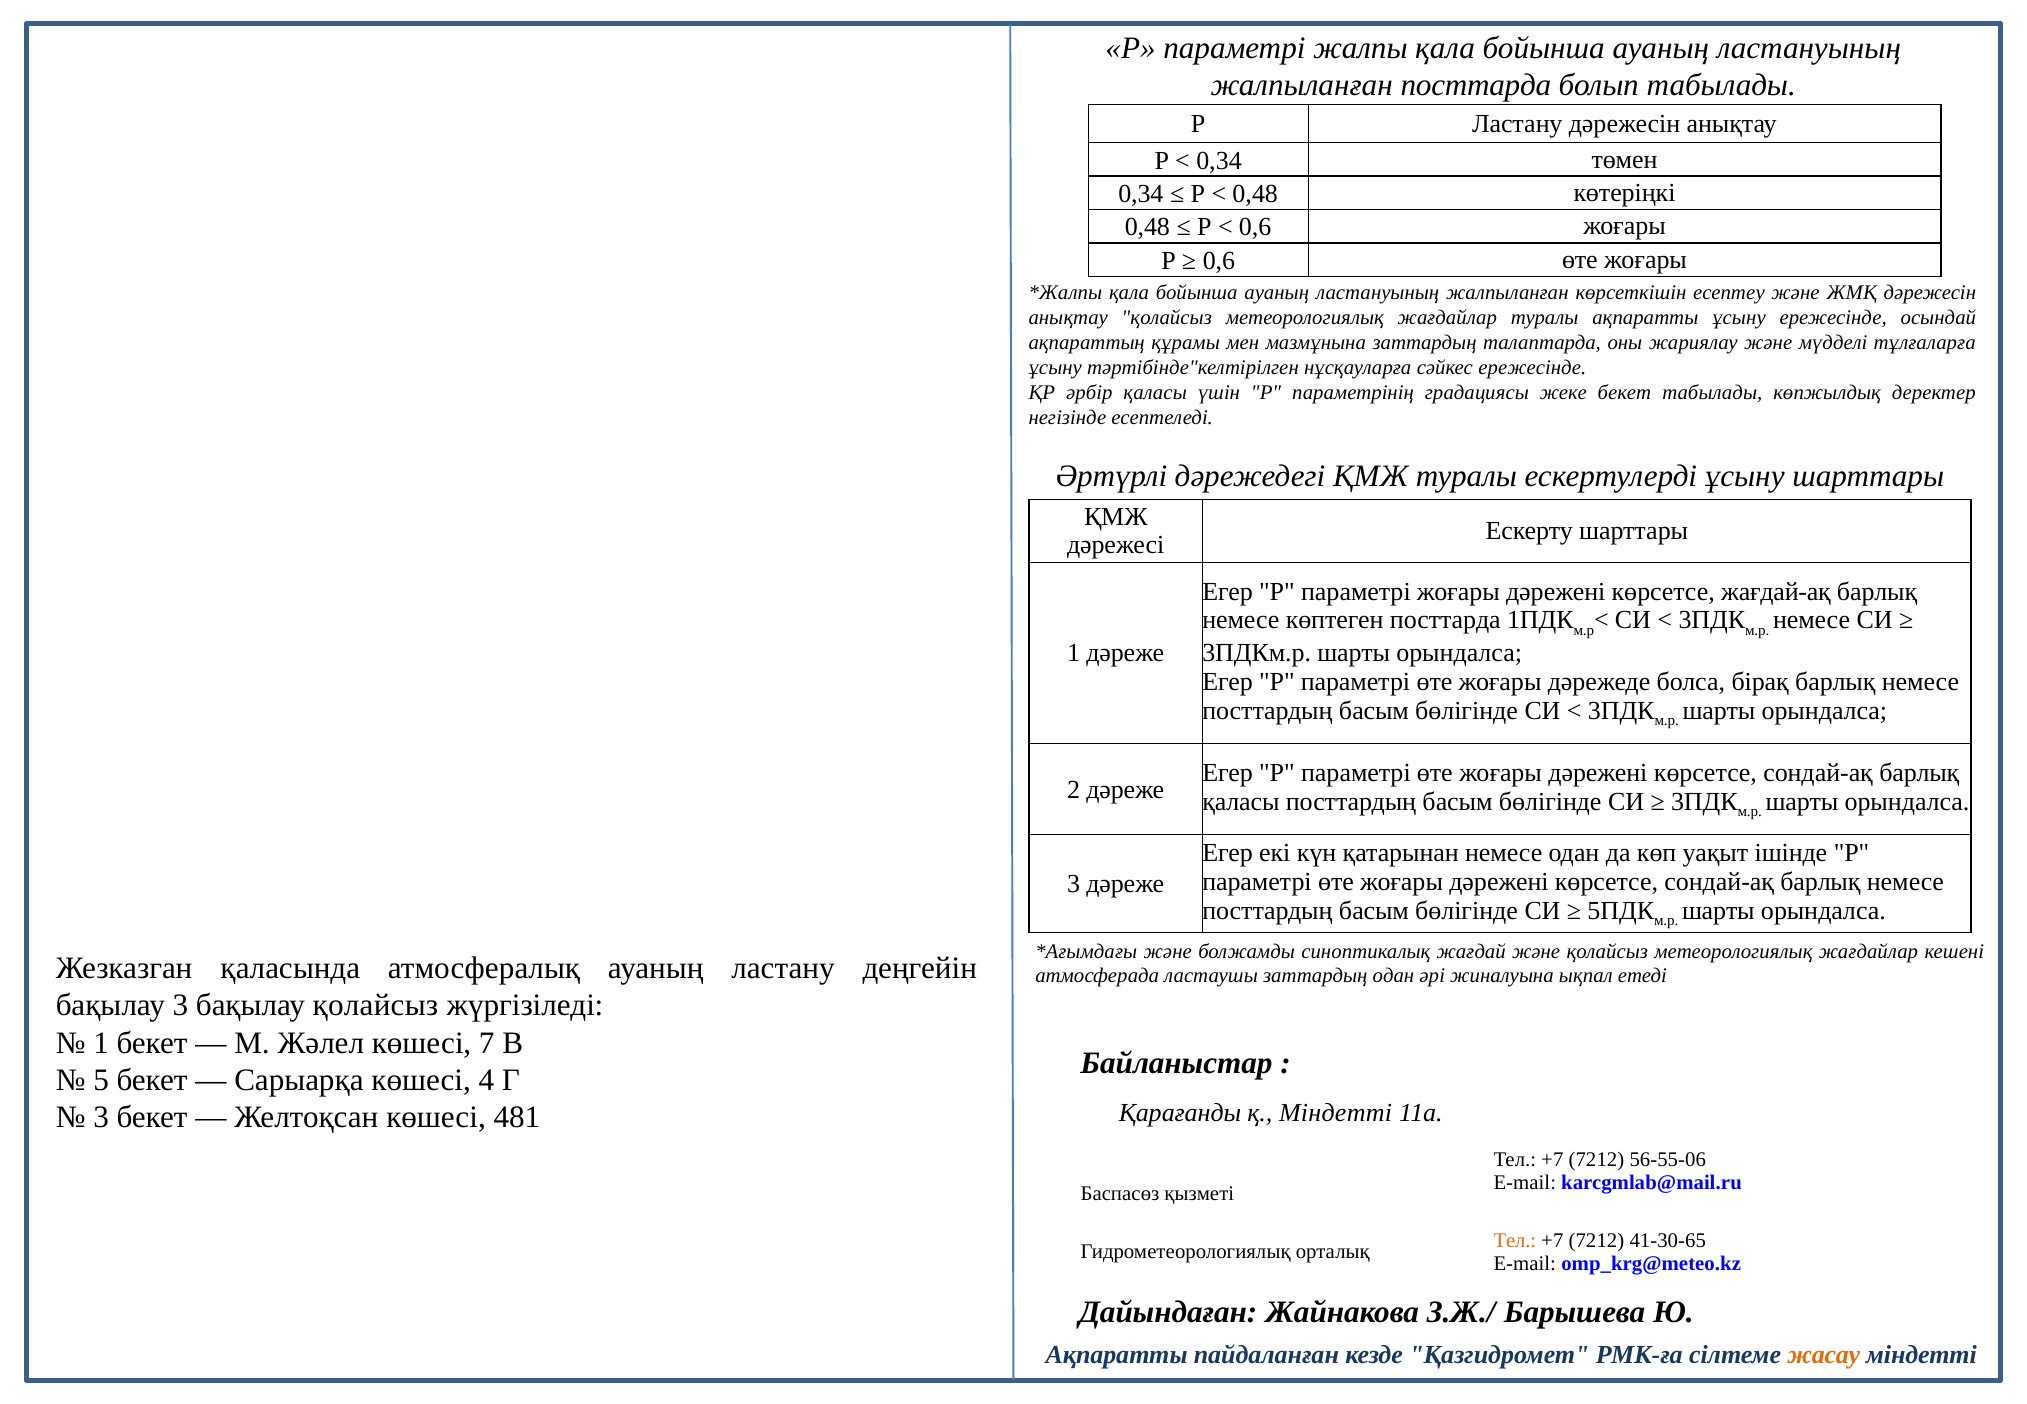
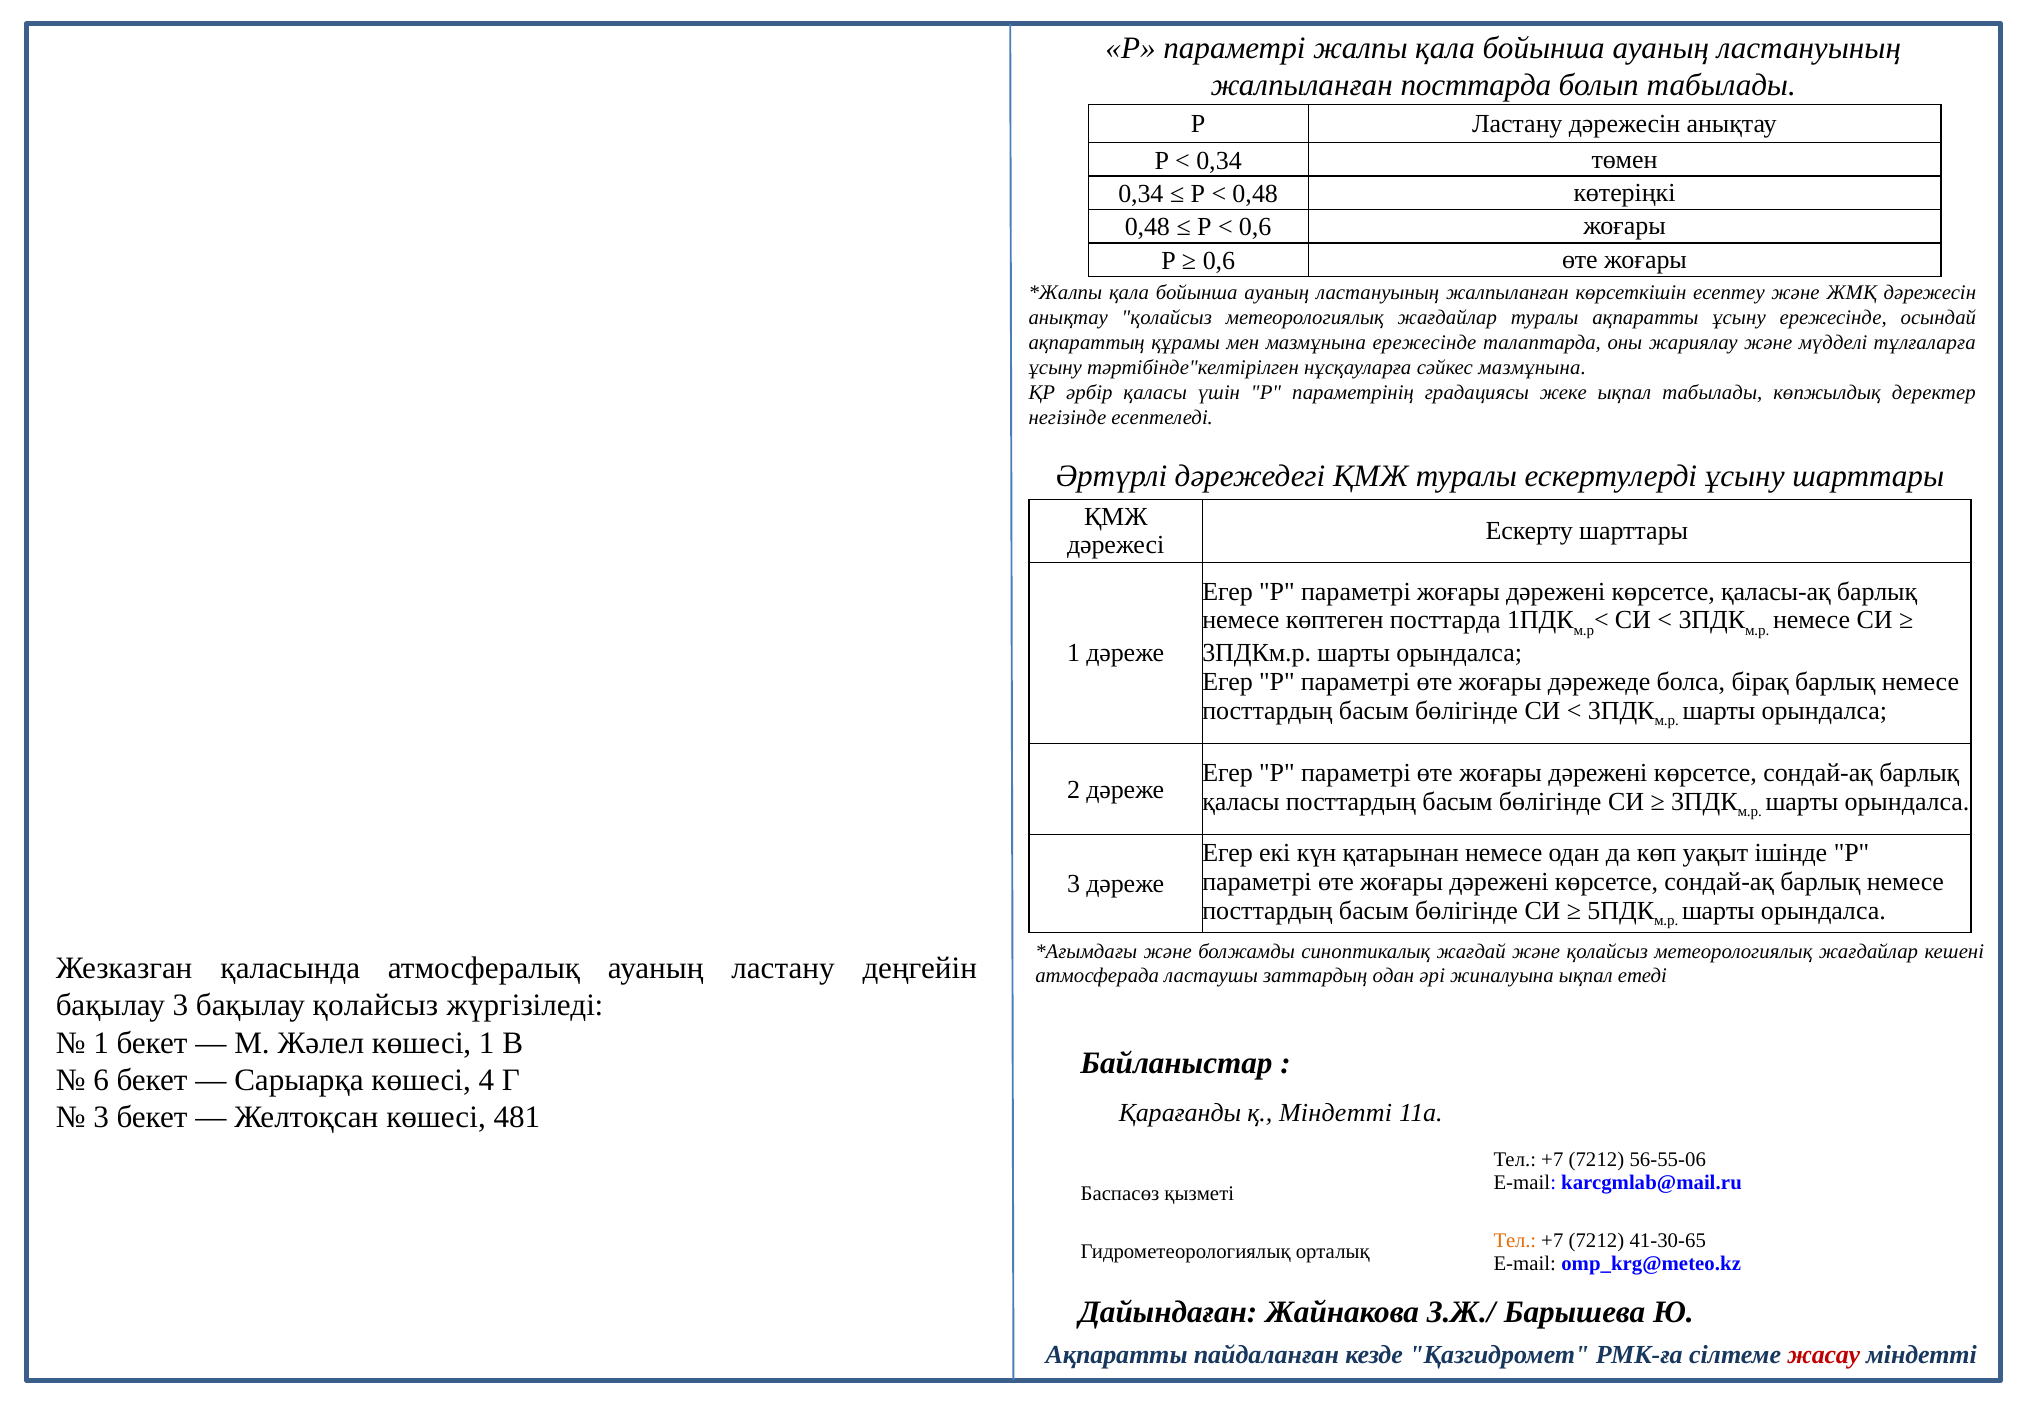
мазмұнына заттардың: заттардың -> ережесінде (1424, 342)
сәйкес ережесінде: ережесінде -> мазмұнына (1532, 367)
жеке бекет: бекет -> ықпал (1624, 392)
жағдай-ақ: жағдай-ақ -> қаласы-ақ (1776, 591)
көшесі 7: 7 -> 1 (487, 1042)
5: 5 -> 6 (101, 1080)
жасау colour: orange -> red (1824, 1354)
